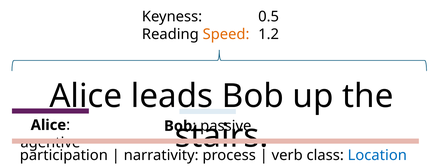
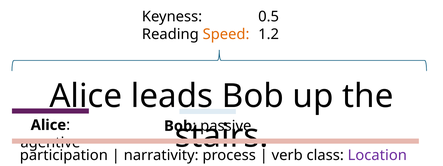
Location colour: blue -> purple (377, 155)
